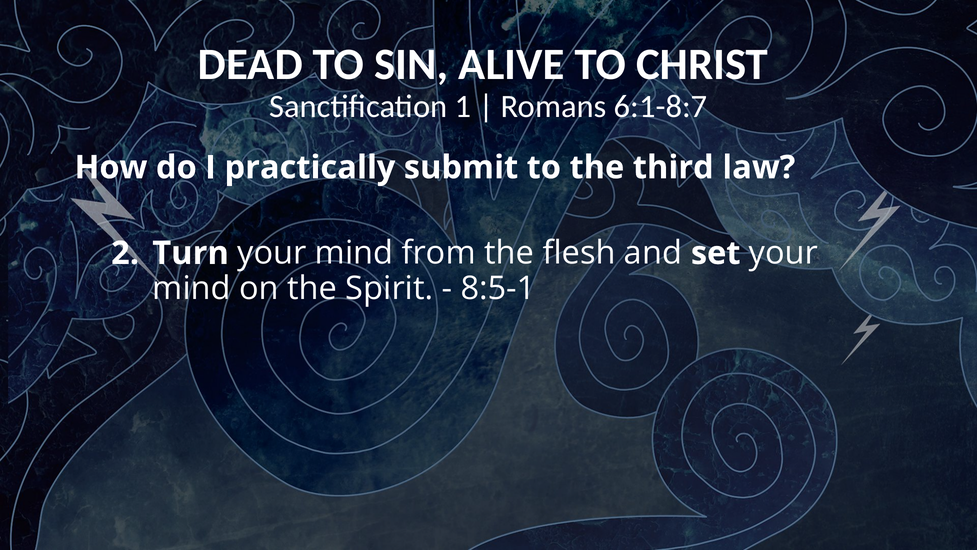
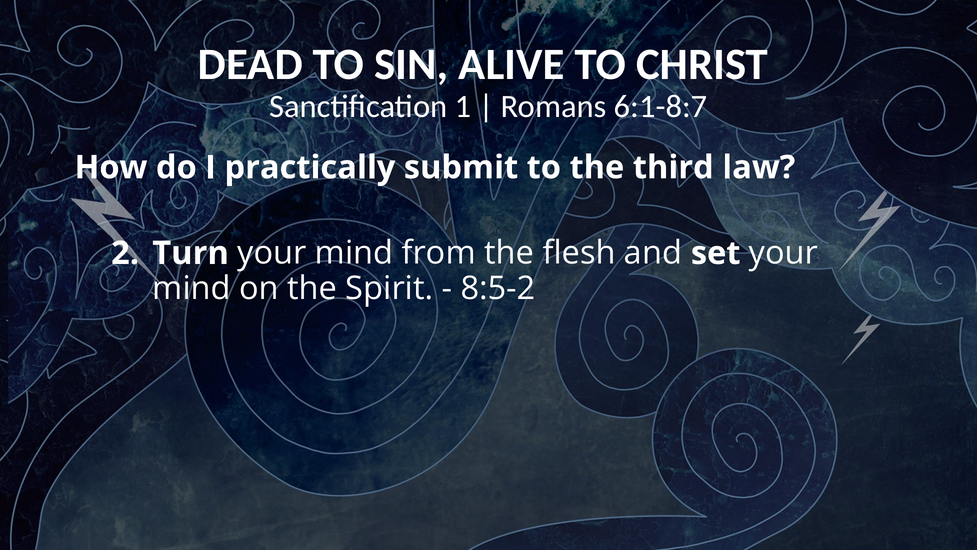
8:5-1: 8:5-1 -> 8:5-2 (498, 288)
